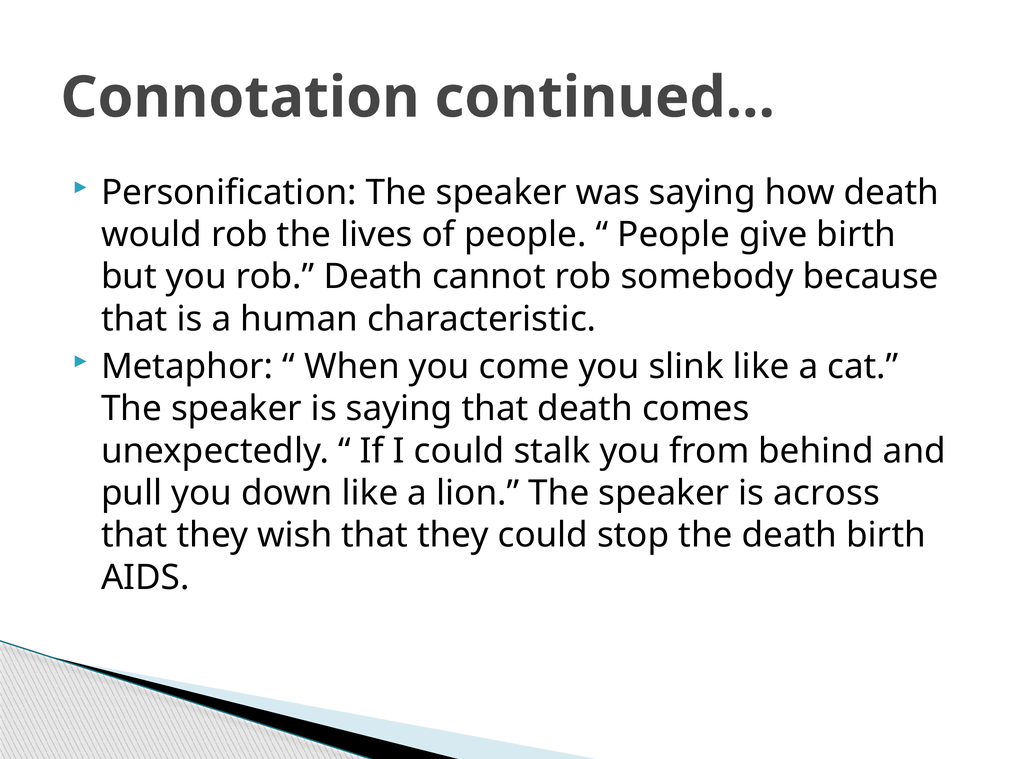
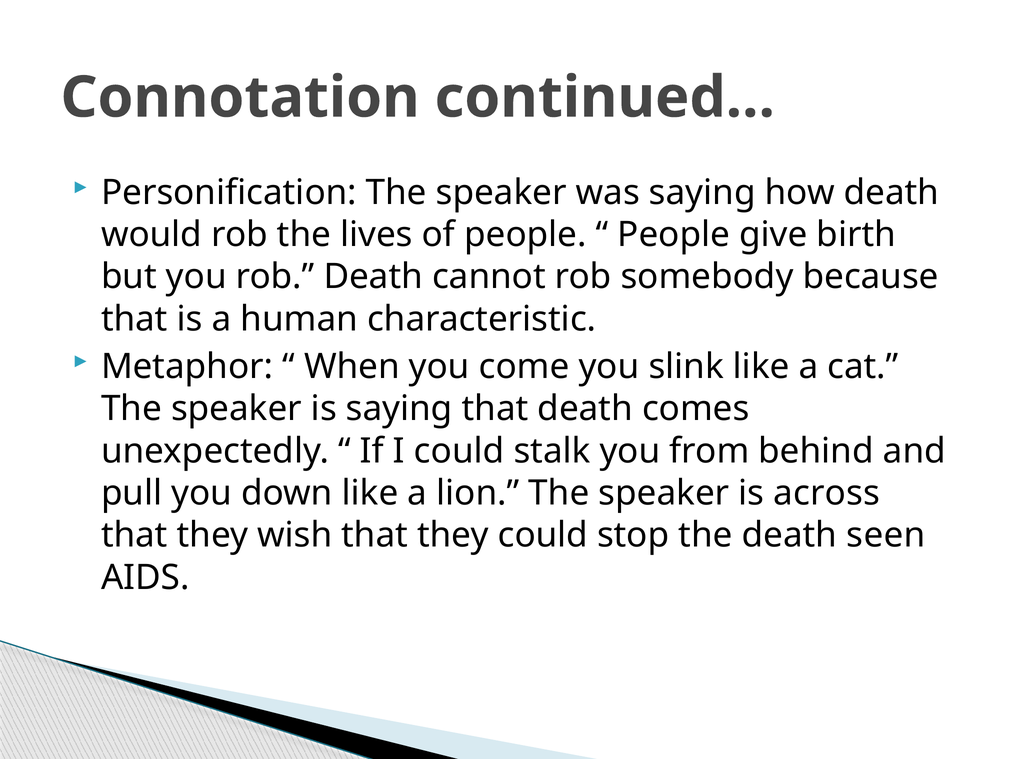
death birth: birth -> seen (886, 535)
